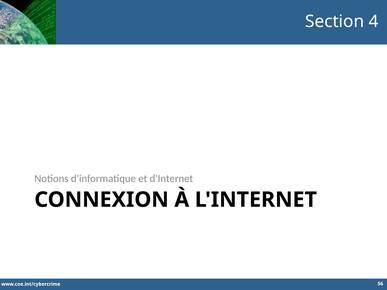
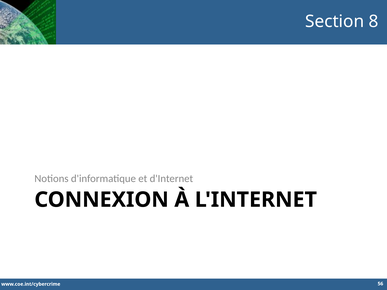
4: 4 -> 8 (374, 21)
